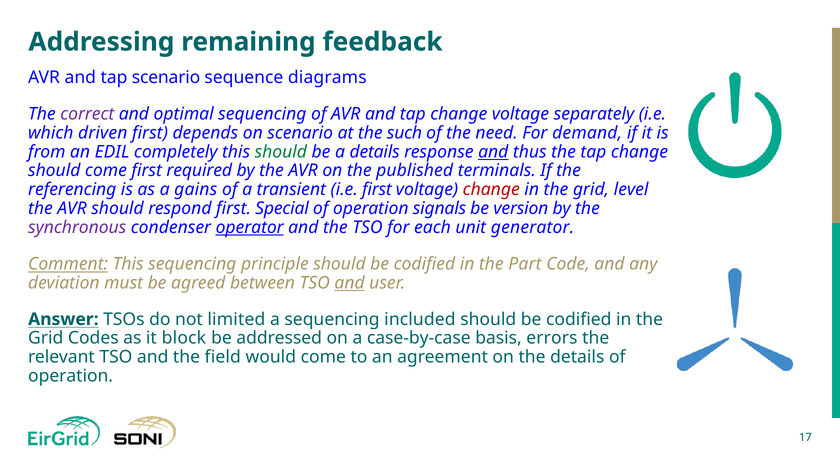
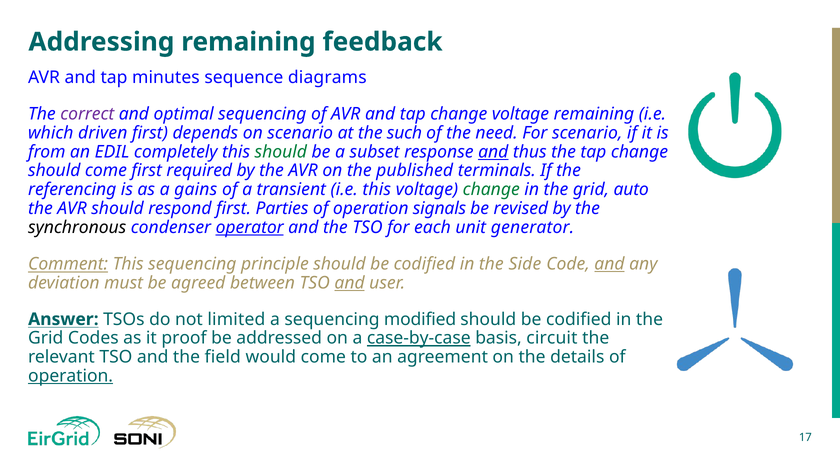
tap scenario: scenario -> minutes (166, 77)
voltage separately: separately -> remaining (594, 114)
For demand: demand -> scenario (587, 133)
a details: details -> subset (375, 152)
i.e first: first -> this (377, 189)
change colour: red -> green (491, 189)
level: level -> auto (631, 189)
Special: Special -> Parties (282, 208)
version: version -> revised (521, 208)
synchronous colour: purple -> black (77, 227)
Part: Part -> Side (525, 264)
and underline: none -> present (609, 264)
included: included -> modified (420, 319)
block: block -> proof (184, 338)
case-by-case underline: none -> present (419, 338)
errors: errors -> circuit (552, 338)
operation underline: none -> present (71, 376)
